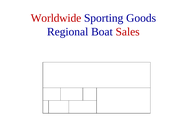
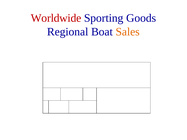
Sales colour: red -> orange (128, 32)
